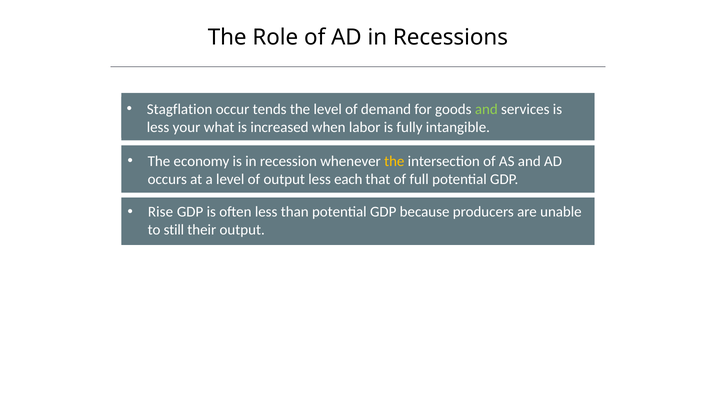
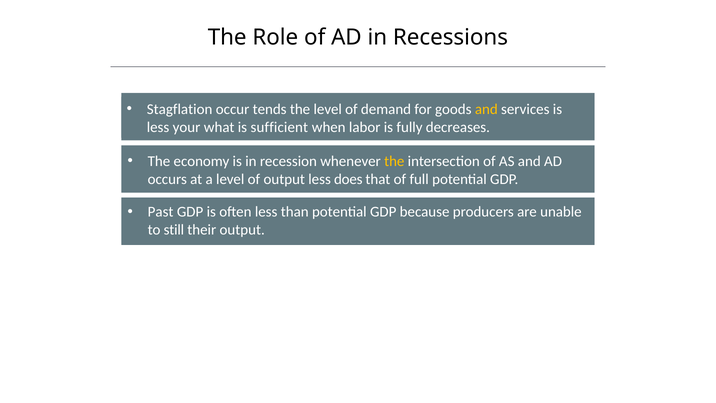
and colour: light green -> yellow (486, 109)
increased: increased -> sufficient (279, 127)
intangible: intangible -> decreases (458, 127)
each: each -> does (348, 179)
Rise: Rise -> Past (161, 212)
